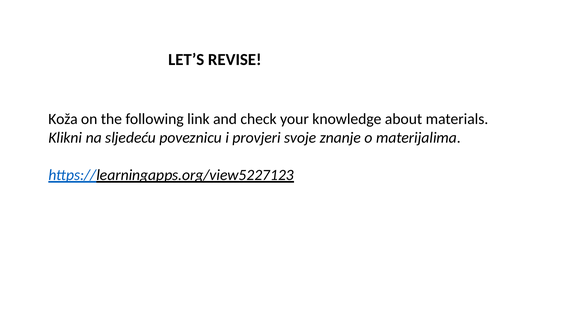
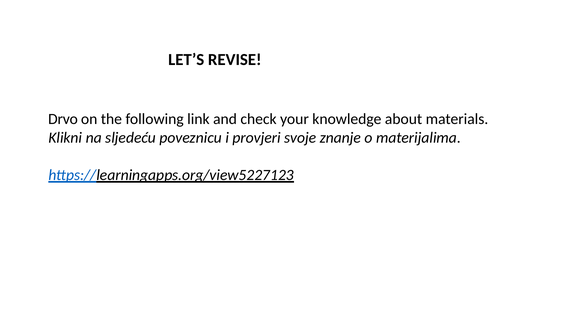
Koža: Koža -> Drvo (63, 119)
